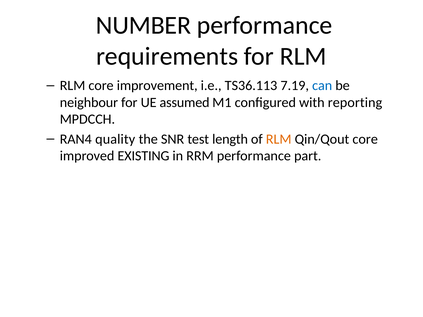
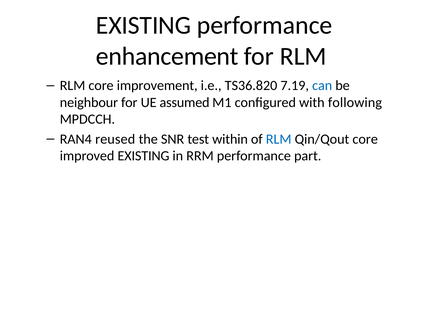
NUMBER: NUMBER -> EXISTING (144, 25)
requirements: requirements -> enhancement (167, 56)
TS36.113: TS36.113 -> TS36.820 (251, 86)
reporting: reporting -> following (355, 103)
quality: quality -> reused (115, 139)
length: length -> within (230, 139)
RLM colour: orange -> blue (279, 139)
